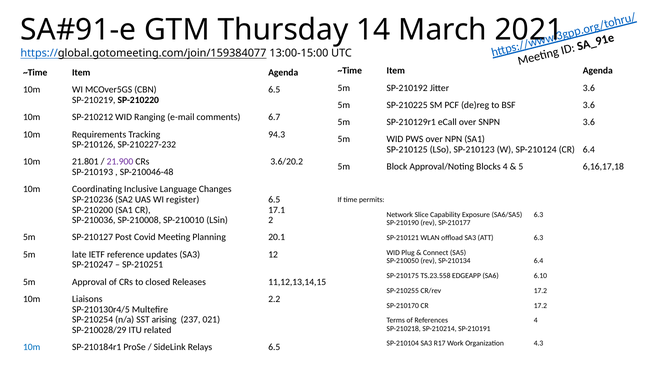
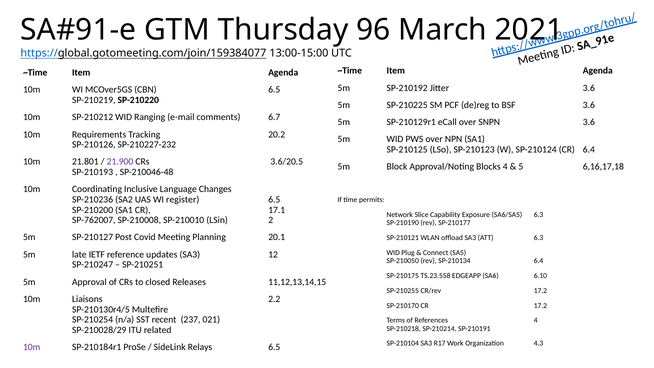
14: 14 -> 96 (373, 30)
94.3: 94.3 -> 20.2 (277, 134)
3.6/20.2: 3.6/20.2 -> 3.6/20.5 (287, 162)
SP-210036: SP-210036 -> SP-762007 (94, 220)
arising: arising -> recent (164, 320)
10m colour: blue -> purple (32, 347)
